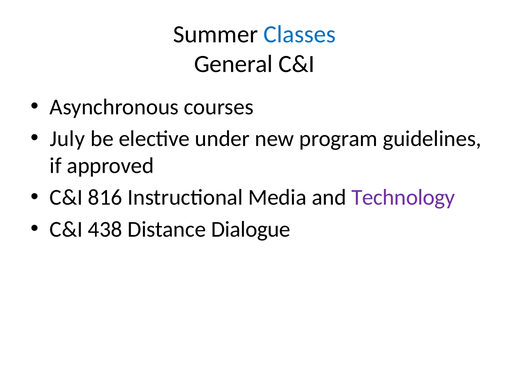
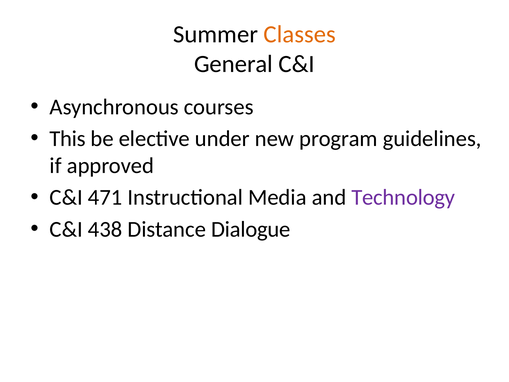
Classes colour: blue -> orange (300, 34)
July: July -> This (68, 139)
816: 816 -> 471 (105, 197)
